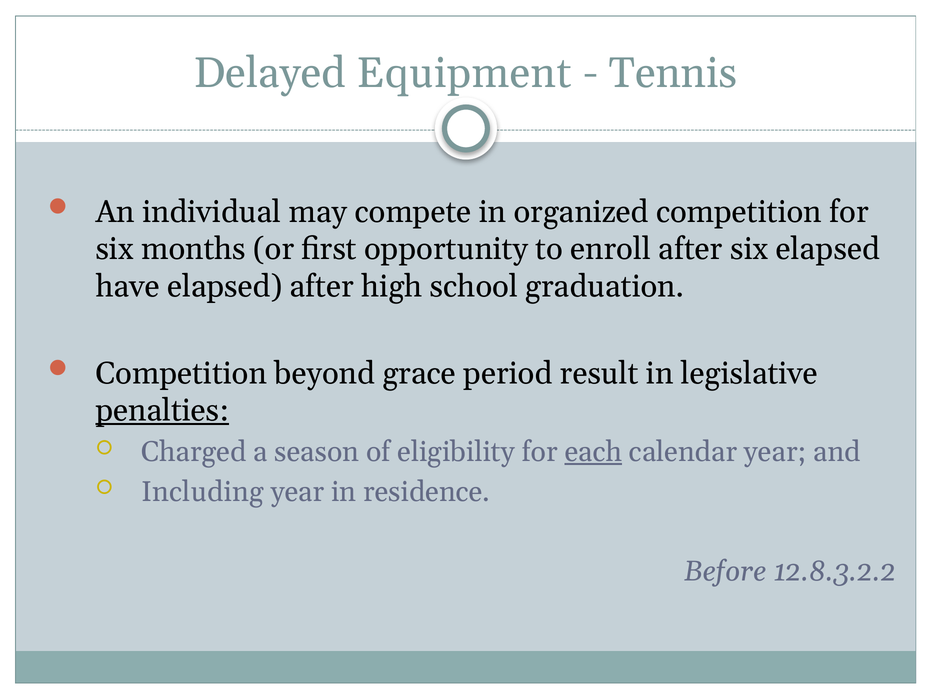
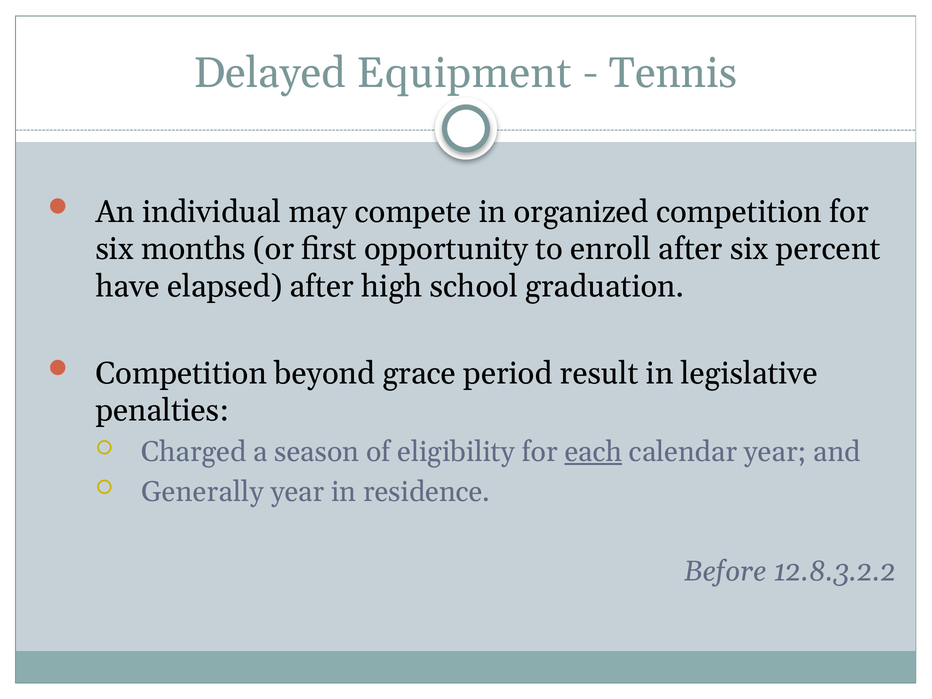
six elapsed: elapsed -> percent (828, 249)
penalties underline: present -> none (162, 411)
Including: Including -> Generally (202, 492)
